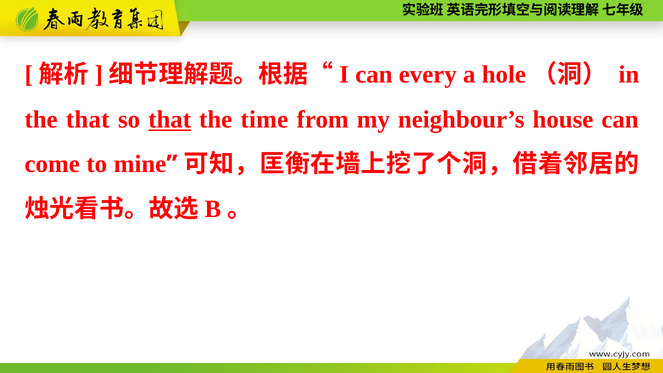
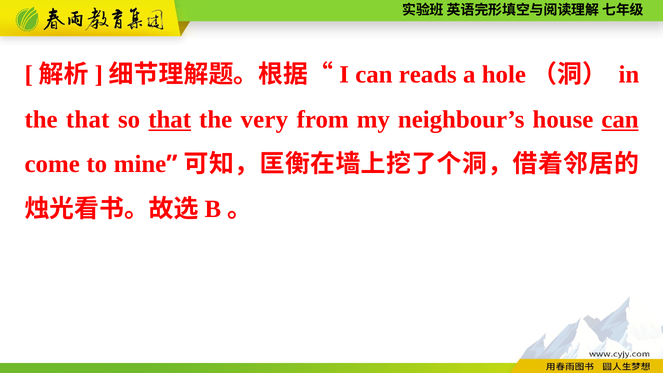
every: every -> reads (428, 75)
time: time -> very (264, 119)
can underline: none -> present (620, 119)
